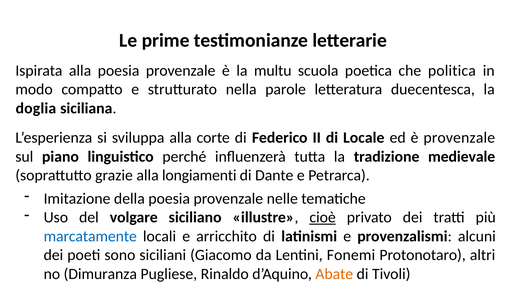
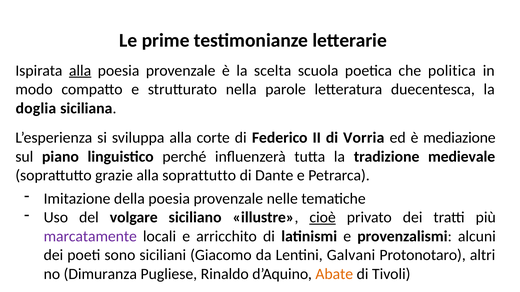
alla underline: none -> present (80, 71)
multu: multu -> scelta (273, 71)
Locale: Locale -> Vorria (364, 138)
è provenzale: provenzale -> mediazione (459, 138)
alla longiamenti: longiamenti -> soprattutto (199, 176)
marcatamente colour: blue -> purple (90, 237)
Fonemi: Fonemi -> Galvani (351, 256)
